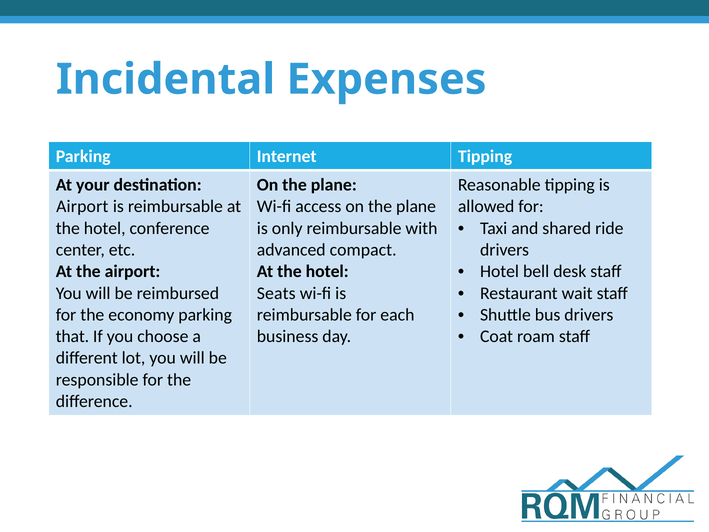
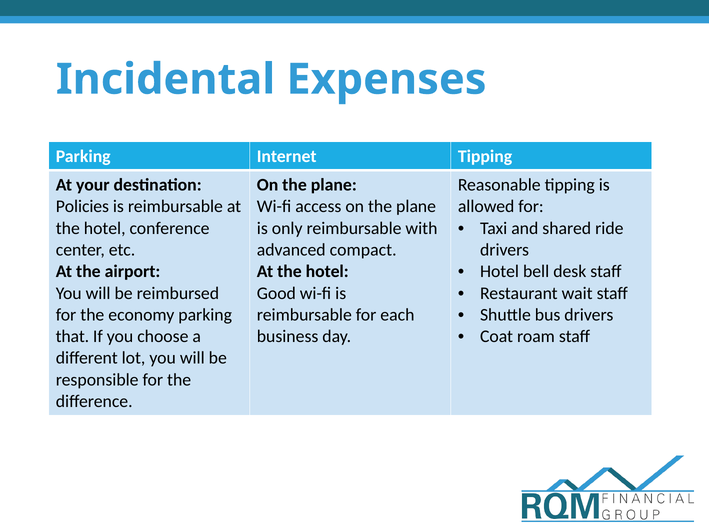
Airport: Airport -> Policies (82, 207)
Seats: Seats -> Good (276, 293)
